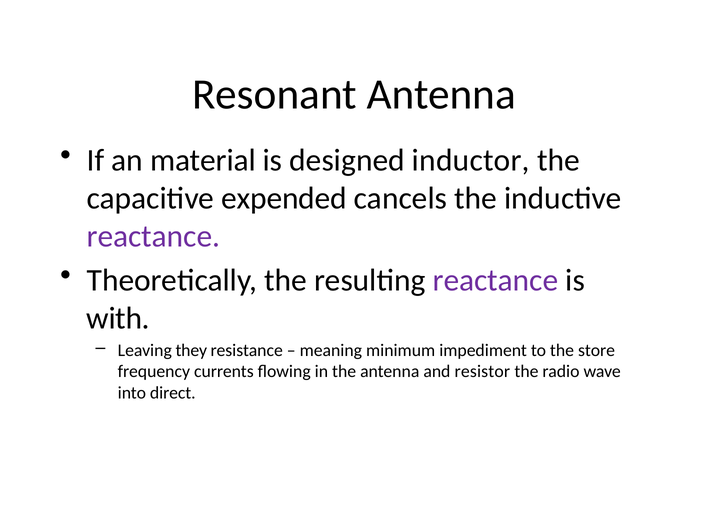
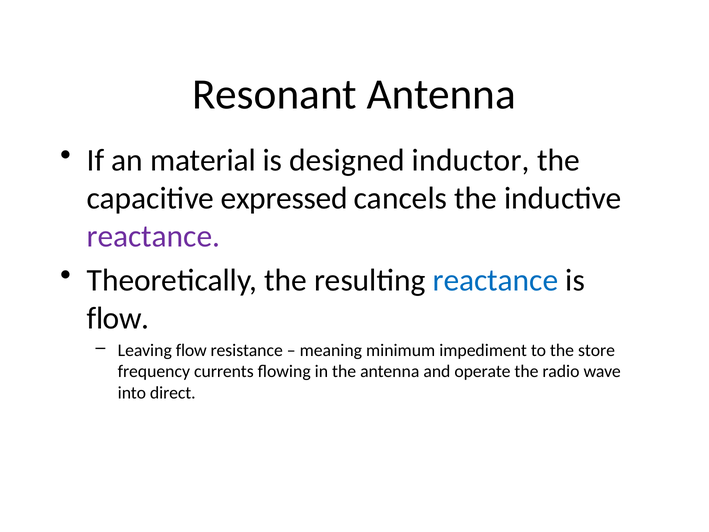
expended: expended -> expressed (284, 198)
reactance colour: purple -> blue (495, 280)
with: with -> flow (118, 318)
Leaving they: they -> flow (191, 350)
resistor: resistor -> operate (482, 371)
